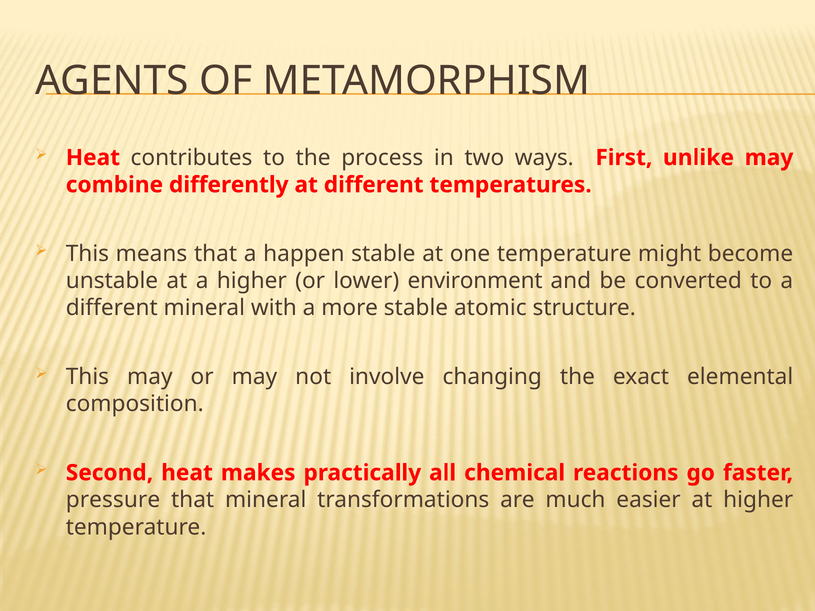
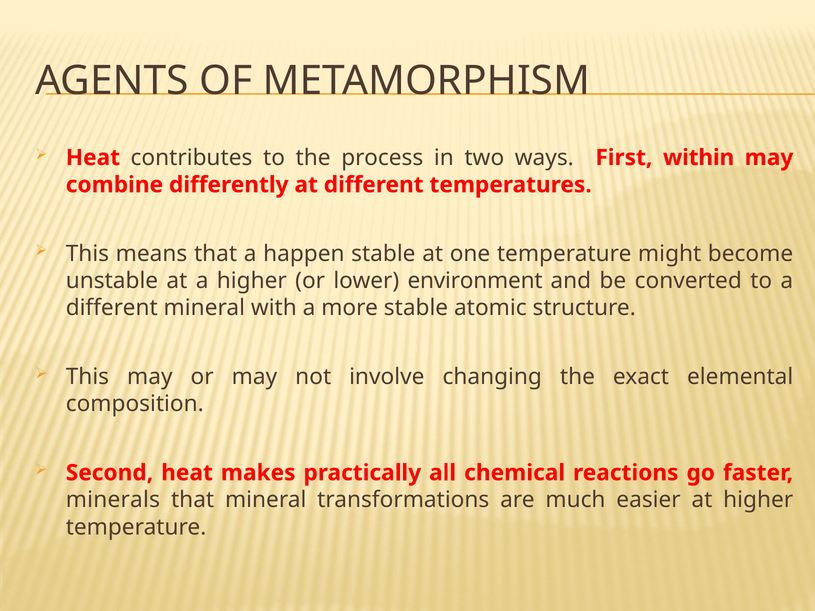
unlike: unlike -> within (699, 158)
pressure: pressure -> minerals (113, 500)
